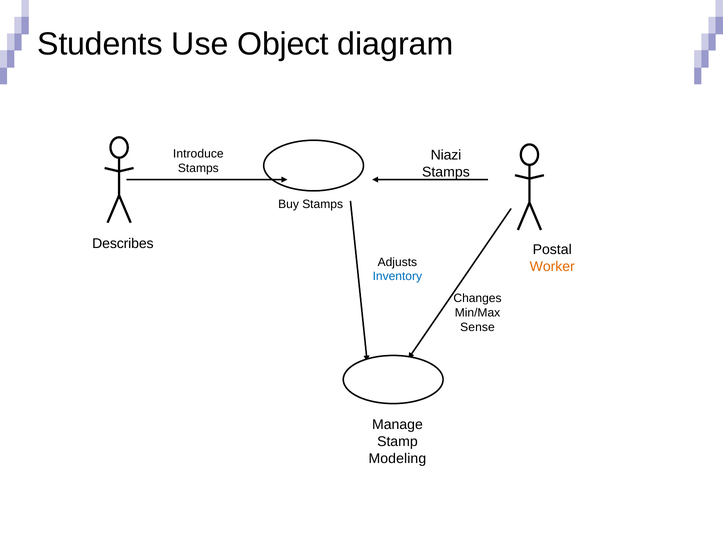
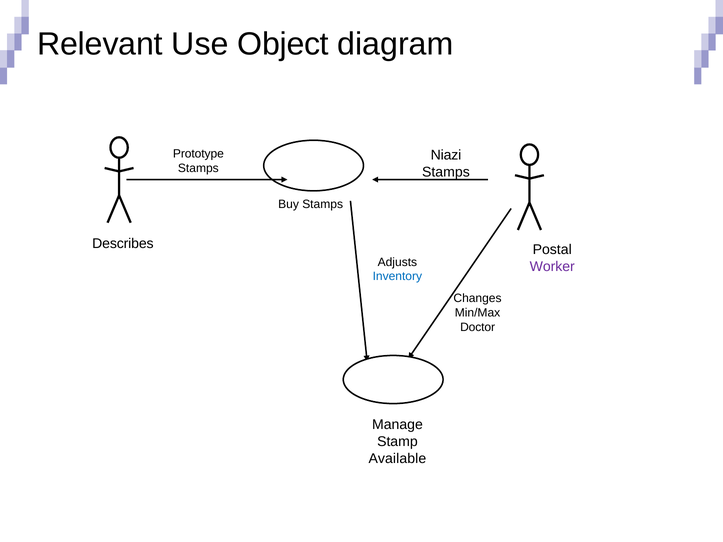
Students: Students -> Relevant (100, 44)
Introduce: Introduce -> Prototype (198, 154)
Worker colour: orange -> purple (552, 267)
Sense: Sense -> Doctor (478, 327)
Modeling: Modeling -> Available (397, 459)
